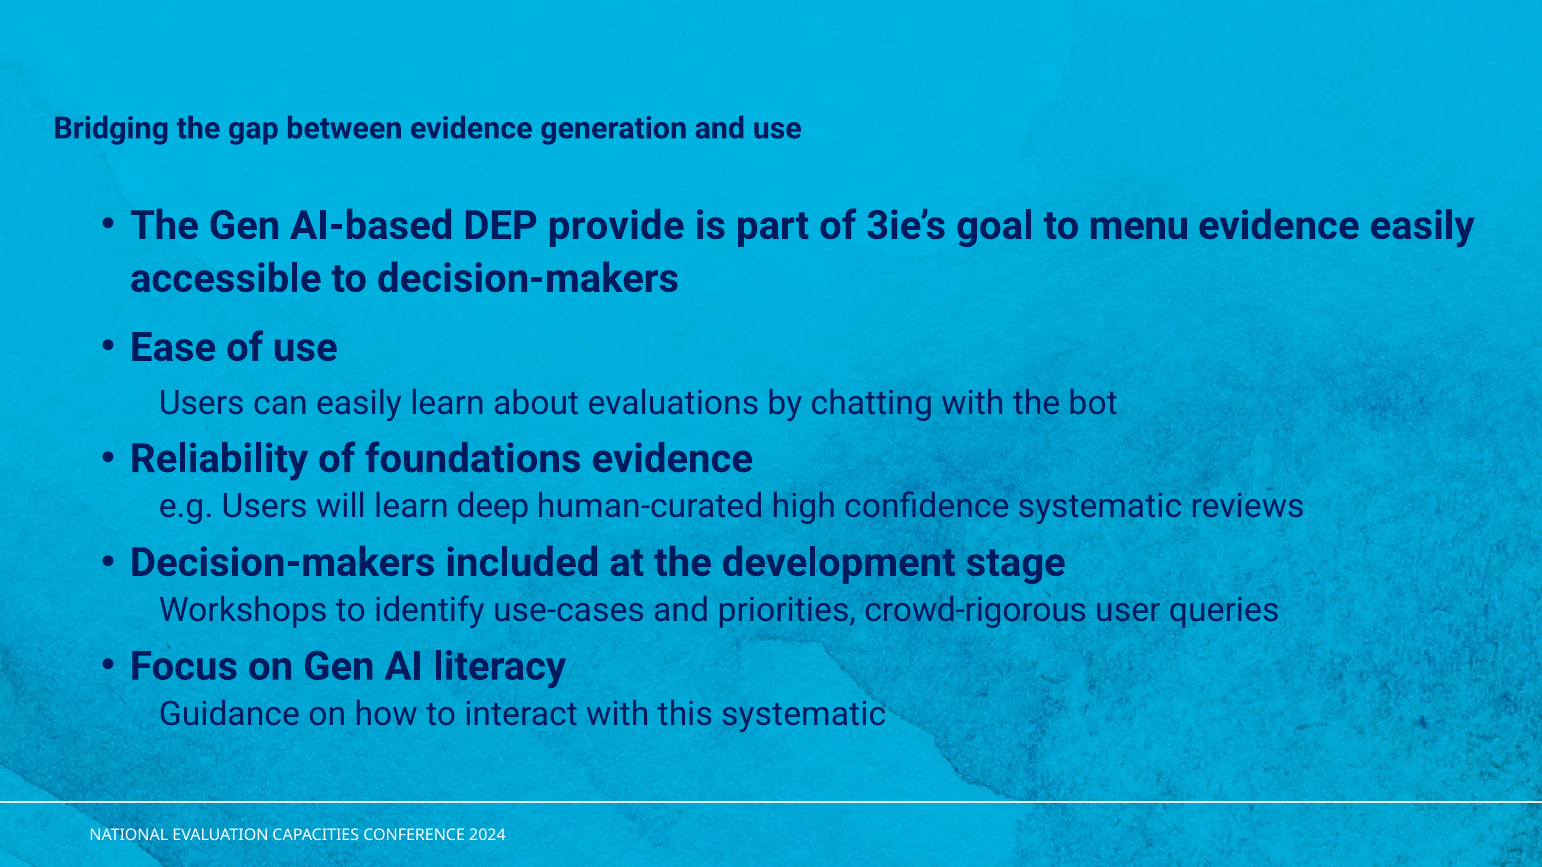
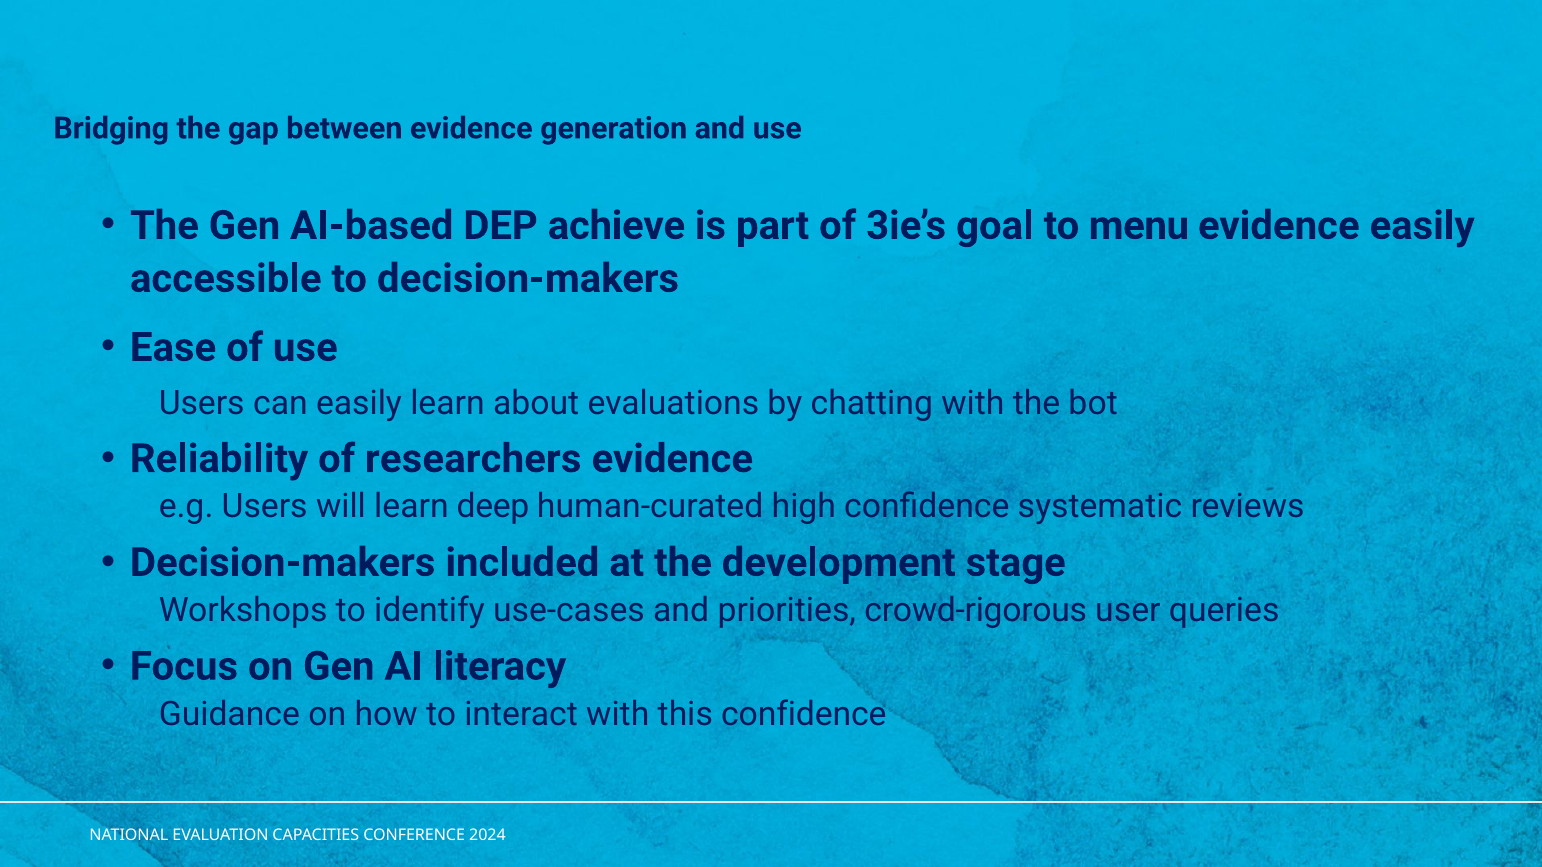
provide: provide -> achieve (616, 226)
foundations: foundations -> researchers (473, 459)
this systematic: systematic -> confidence (804, 715)
